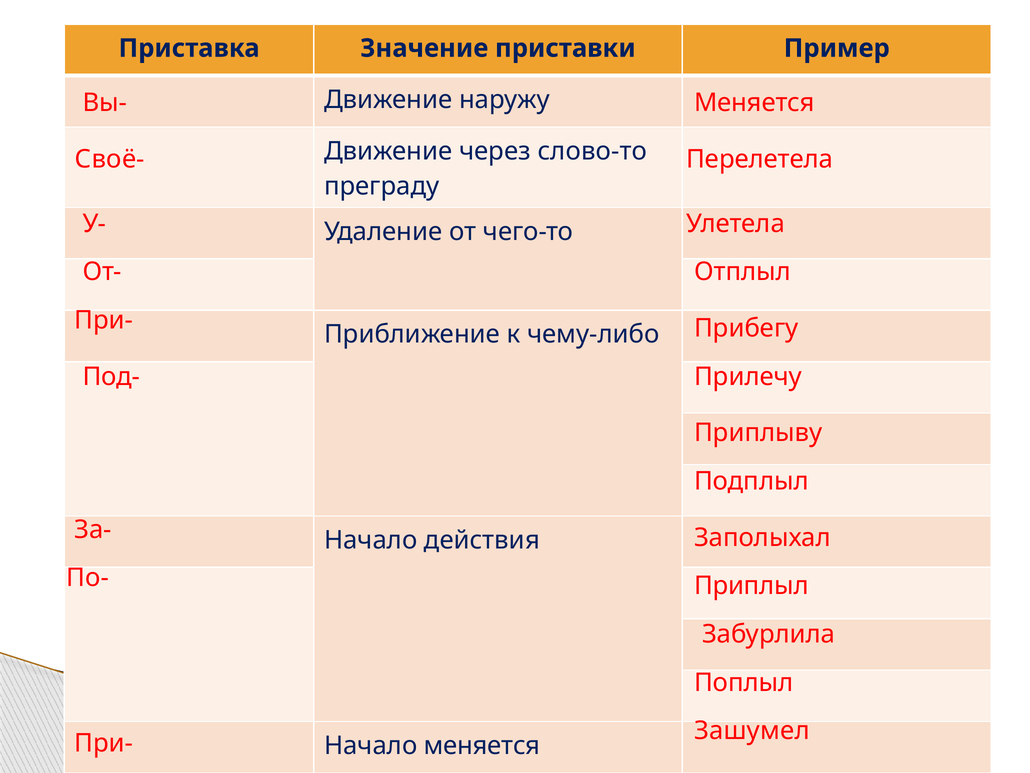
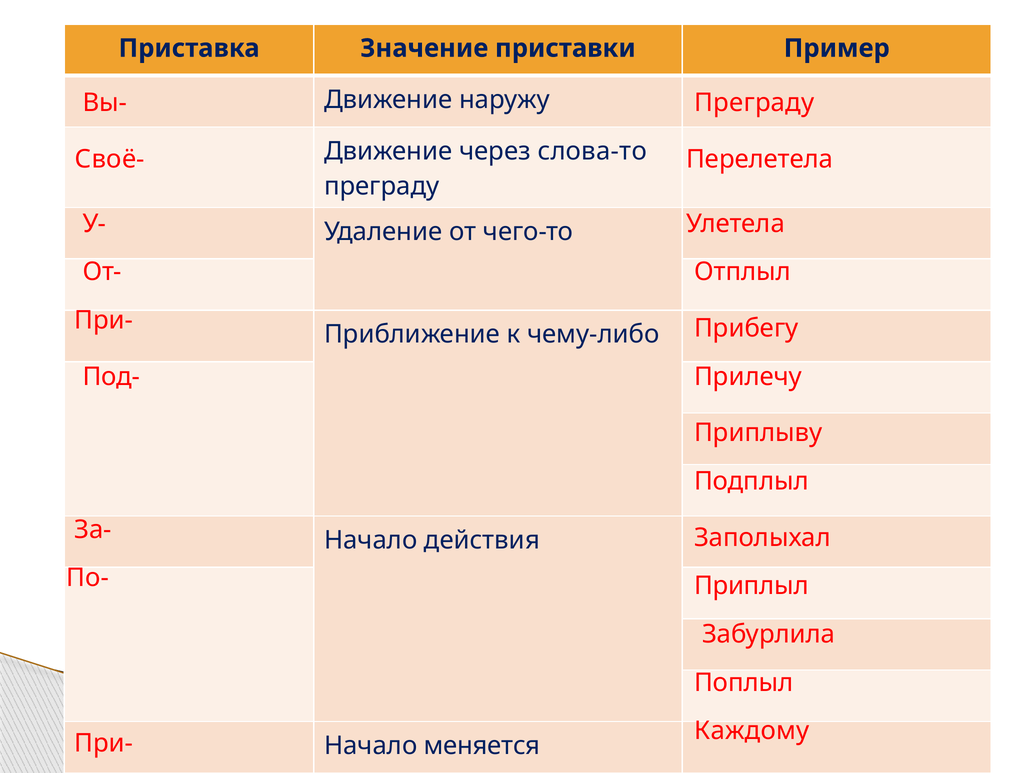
Меняется: Меняется -> Преграду (754, 103)
слово-то: слово-то -> слова-то (592, 151)
Зашумел: Зашумел -> Каждому (752, 730)
